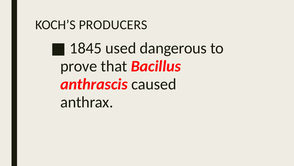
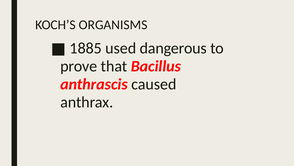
PRODUCERS: PRODUCERS -> ORGANISMS (113, 25)
1845: 1845 -> 1885 (86, 48)
